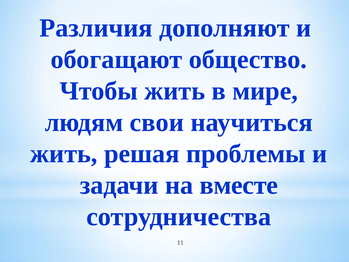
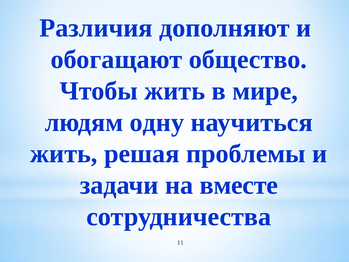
свои: свои -> одну (157, 122)
